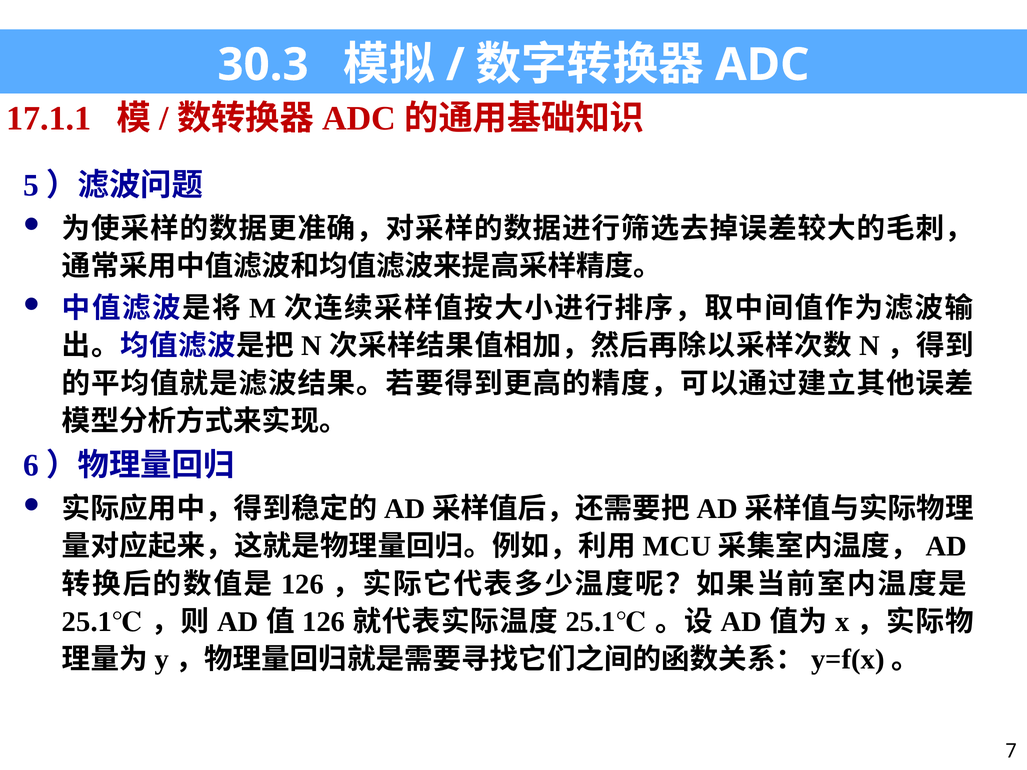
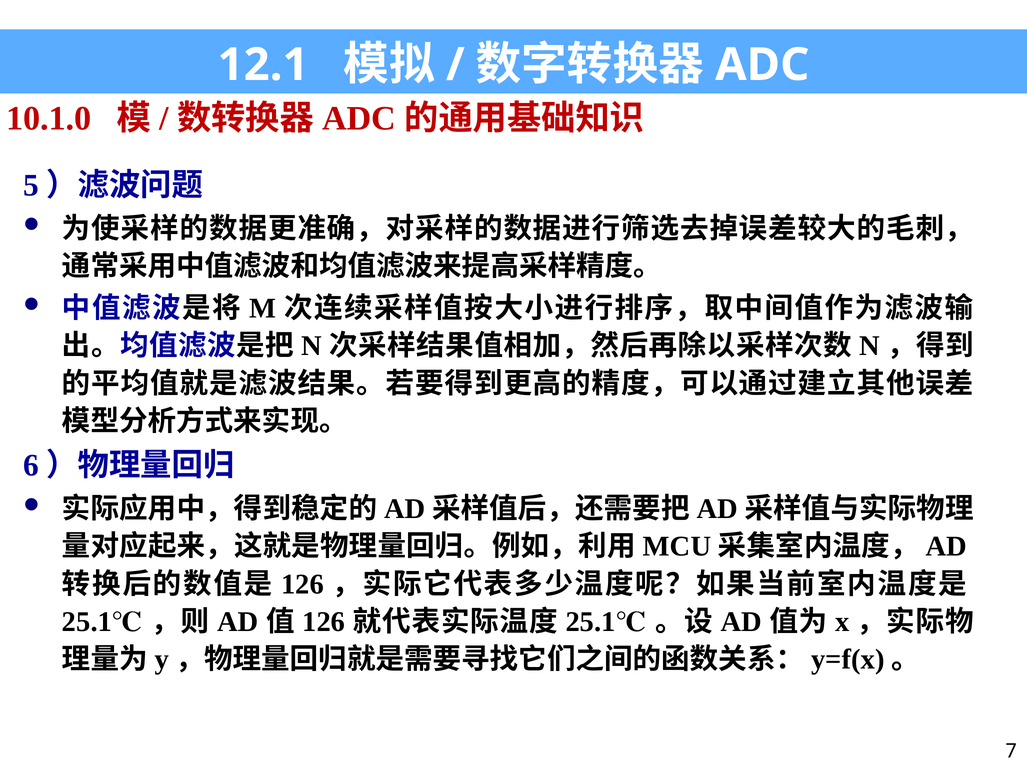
30.3: 30.3 -> 12.1 (263, 65)
17.1.1: 17.1.1 -> 10.1.0 (49, 119)
